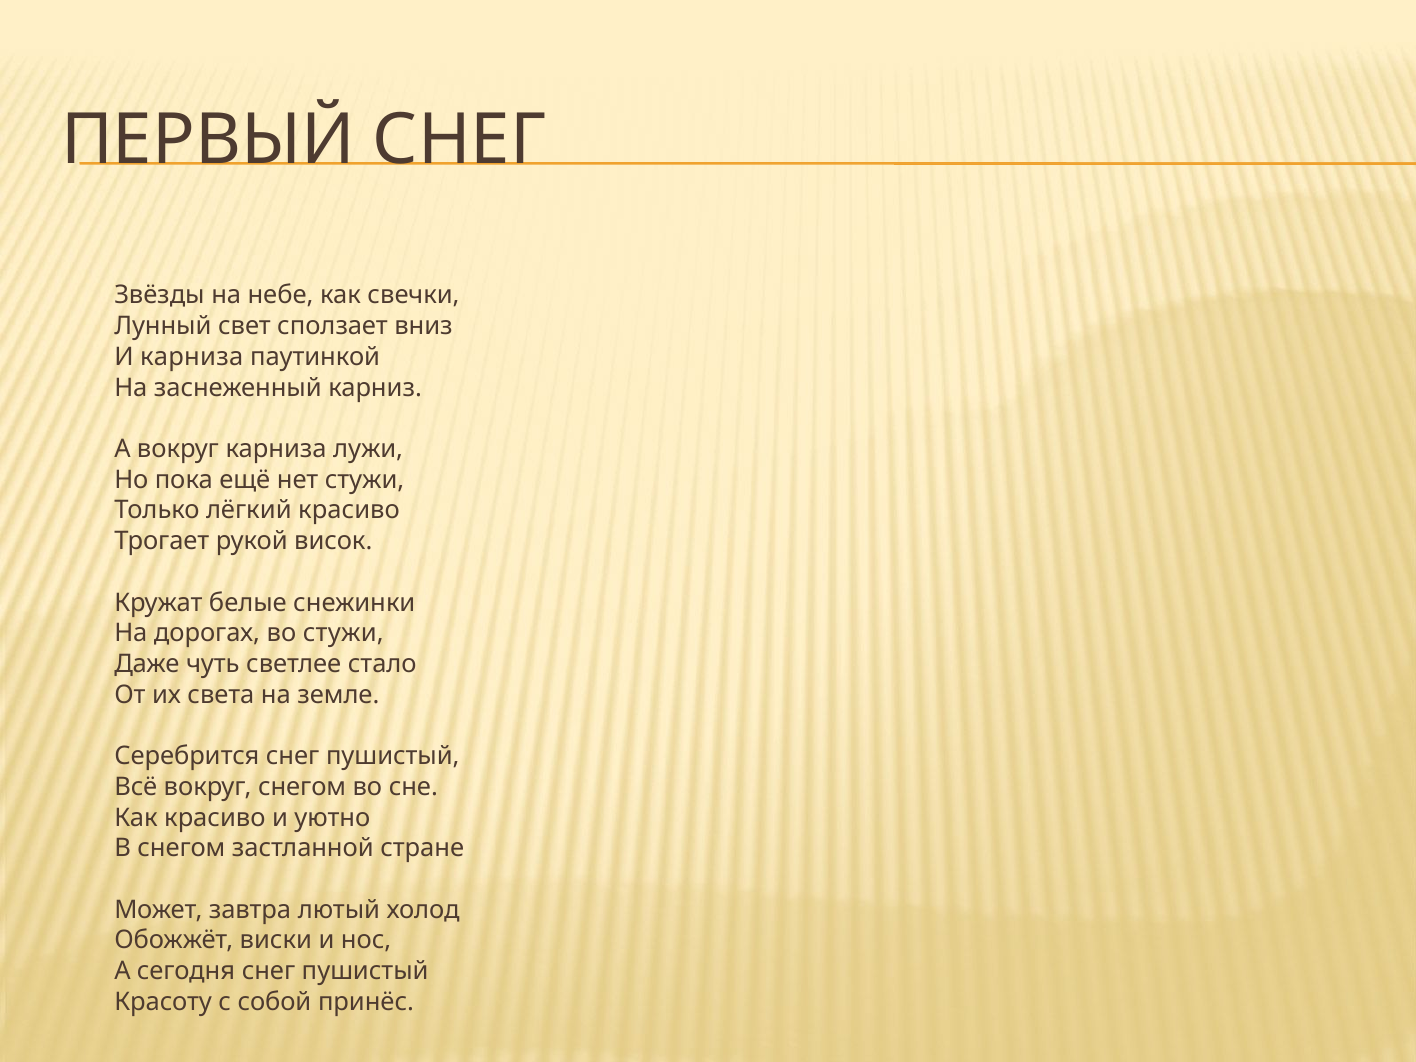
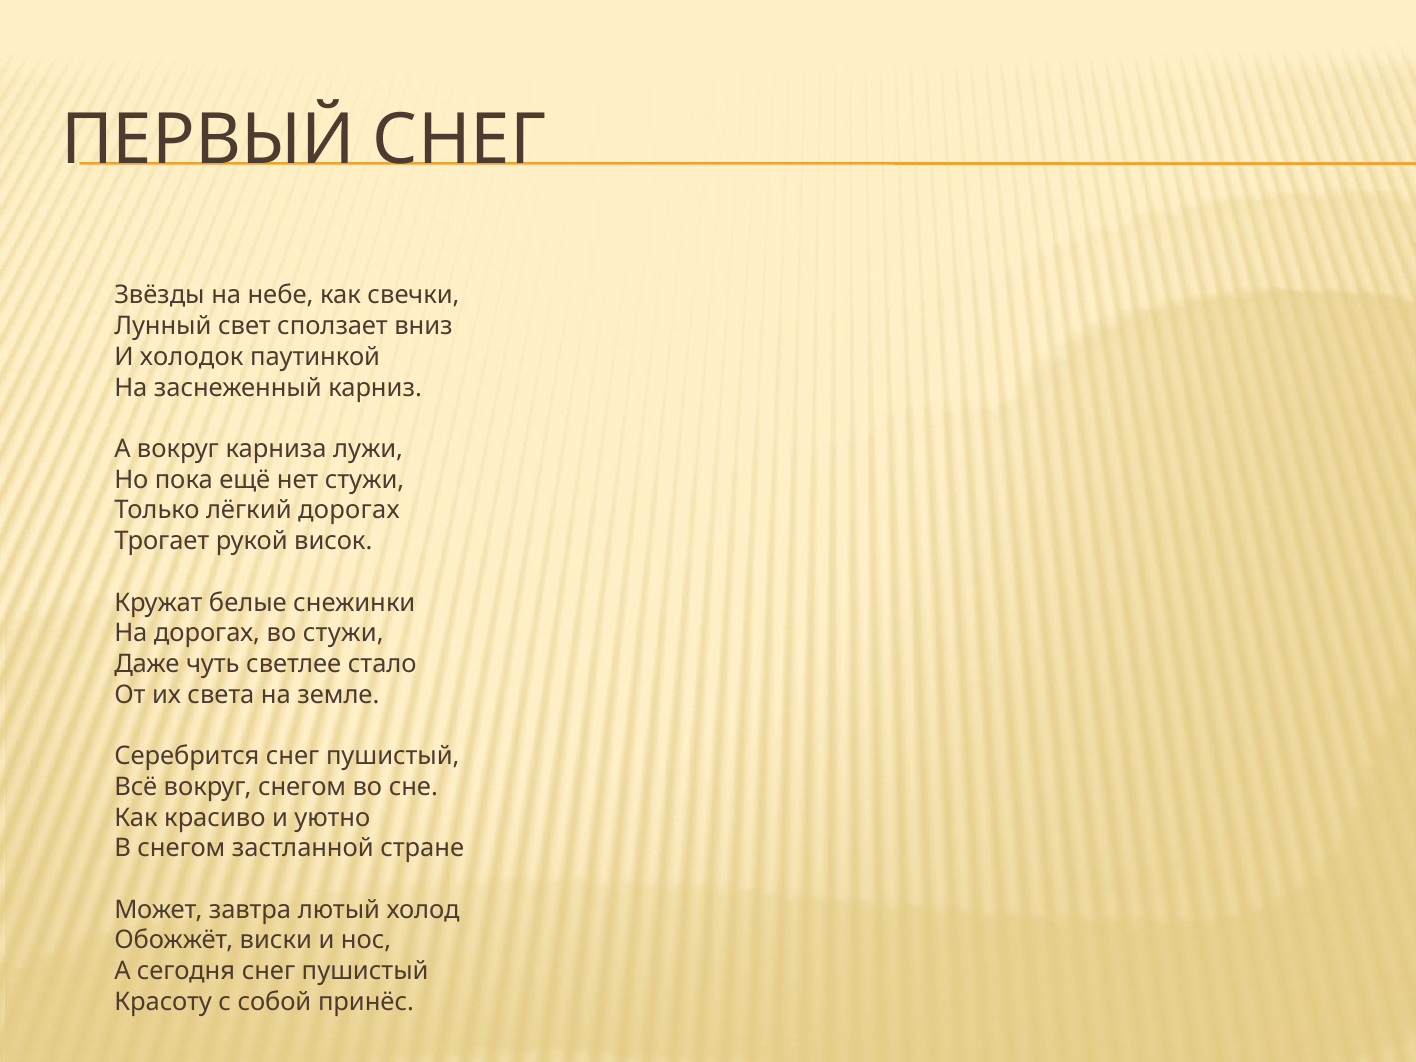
И карниза: карниза -> холодок (192, 357)
лёгкий красиво: красиво -> дорогах (349, 511)
